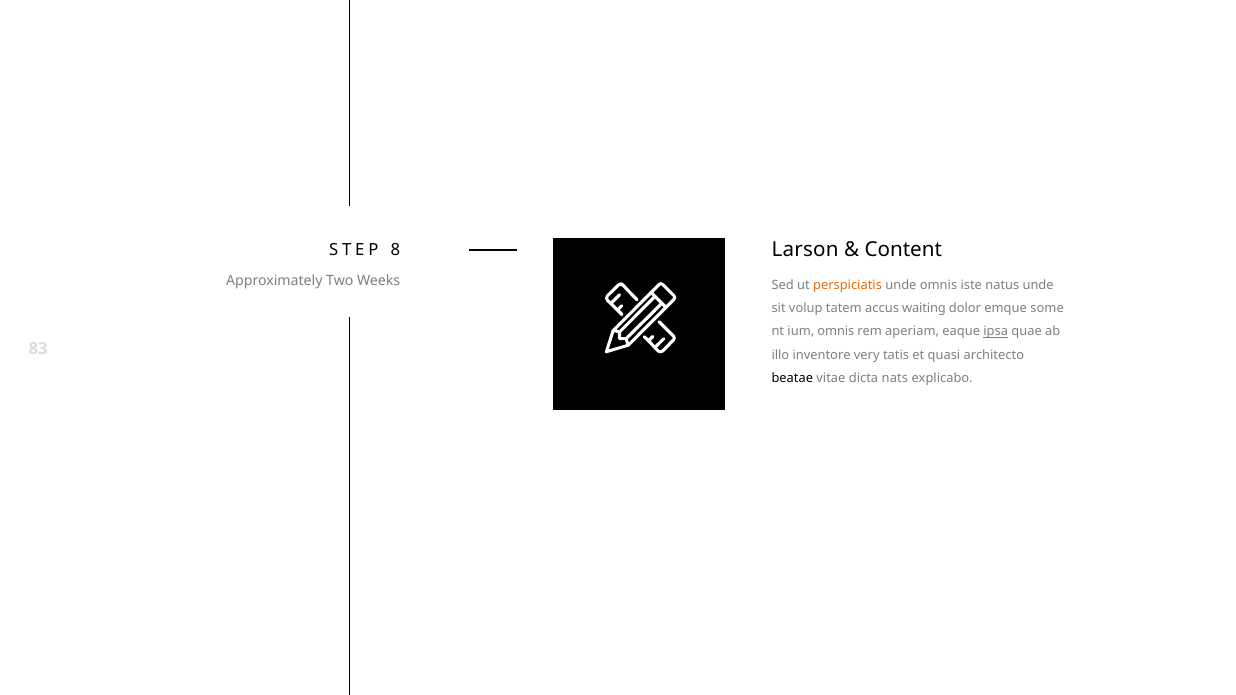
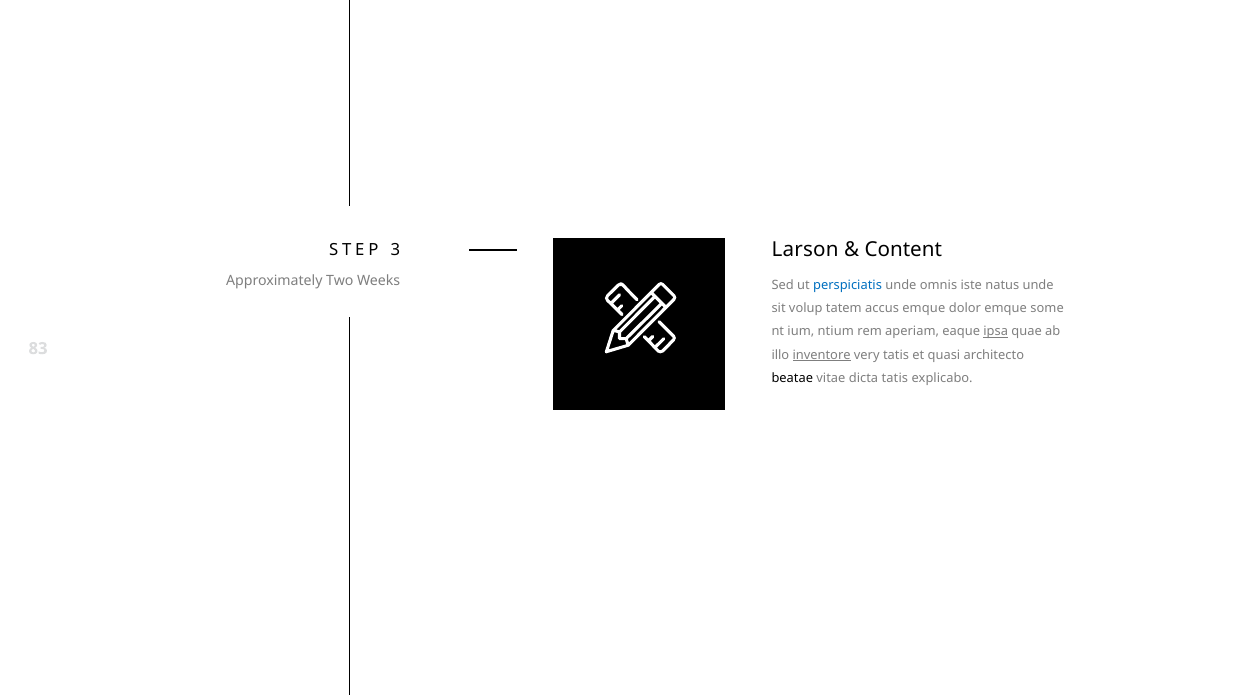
8: 8 -> 3 (395, 250)
perspiciatis colour: orange -> blue (848, 285)
accus waiting: waiting -> emque (924, 309)
ium omnis: omnis -> ntium (836, 332)
inventore underline: none -> present (822, 355)
dicta nats: nats -> tatis (895, 378)
